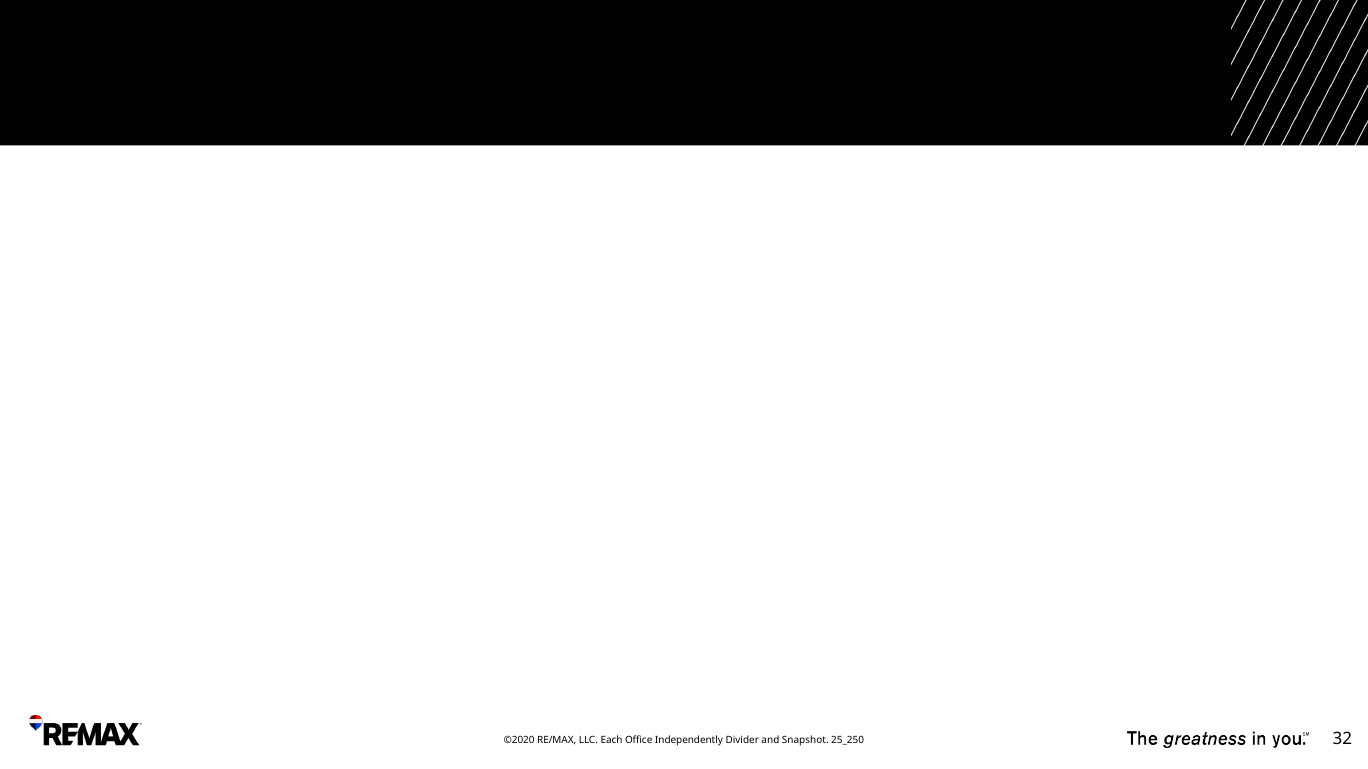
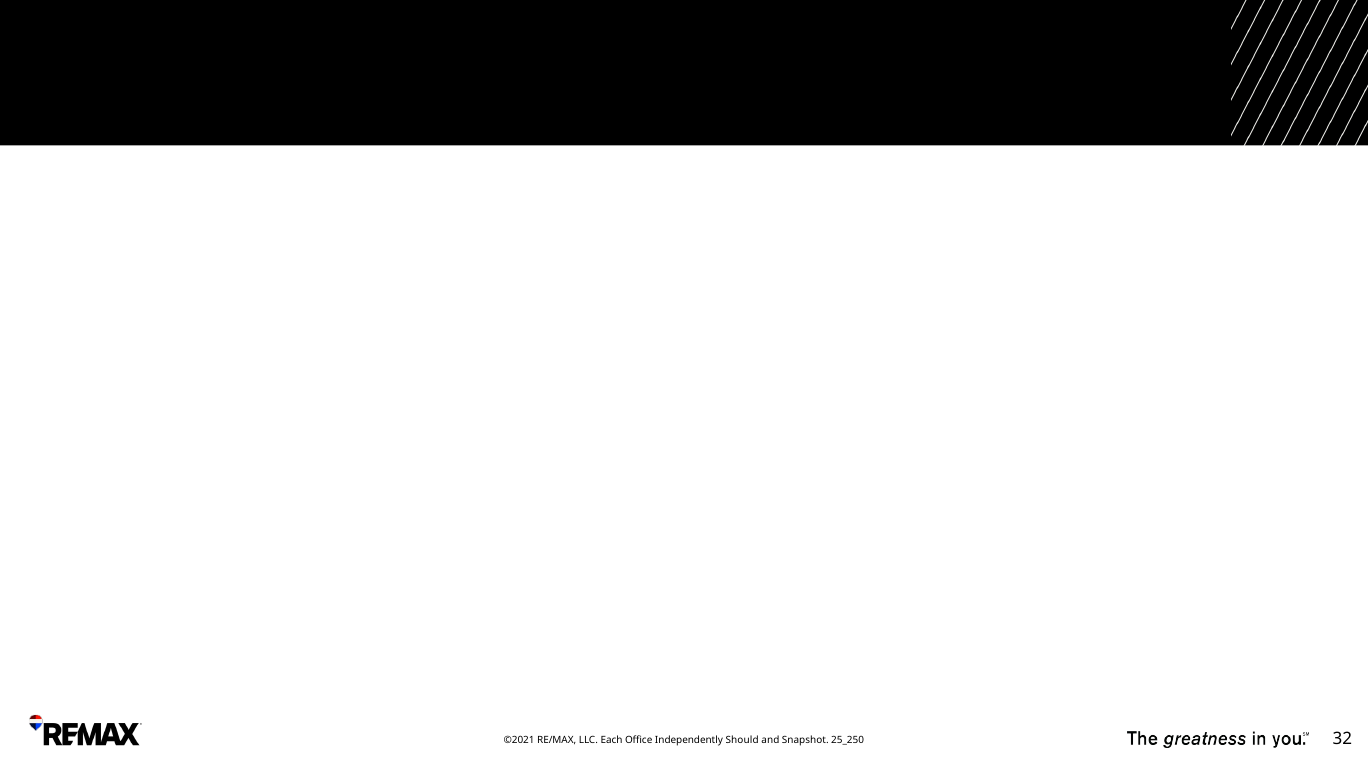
©2020: ©2020 -> ©2021 (519, 740)
Divider: Divider -> Should (742, 740)
